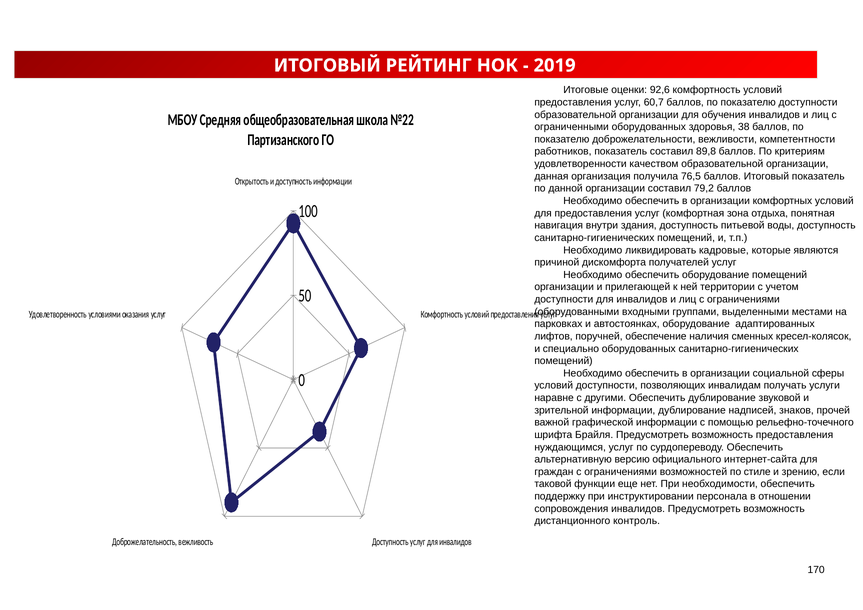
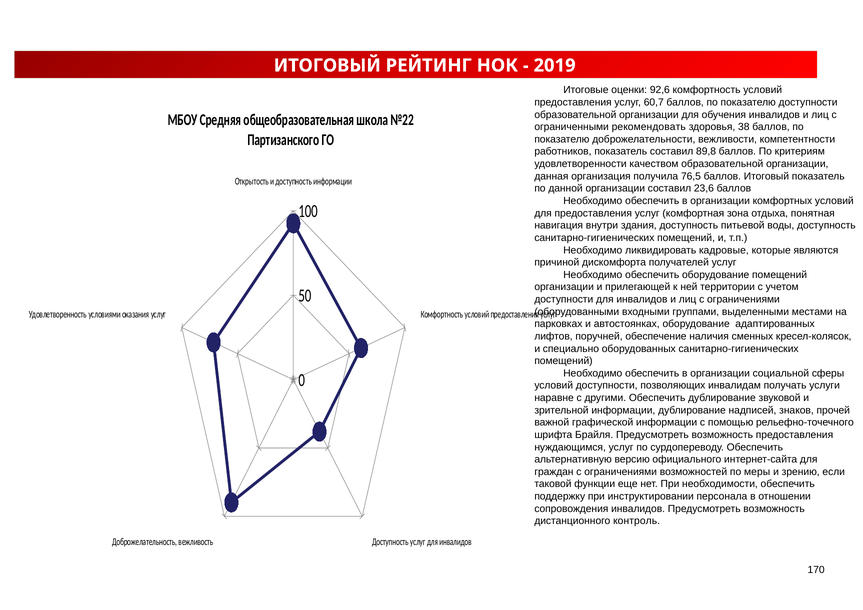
ограниченными оборудованных: оборудованных -> рекомендовать (649, 127)
79,2: 79,2 -> 23,6 (704, 189)
стиле: стиле -> меры (757, 472)
